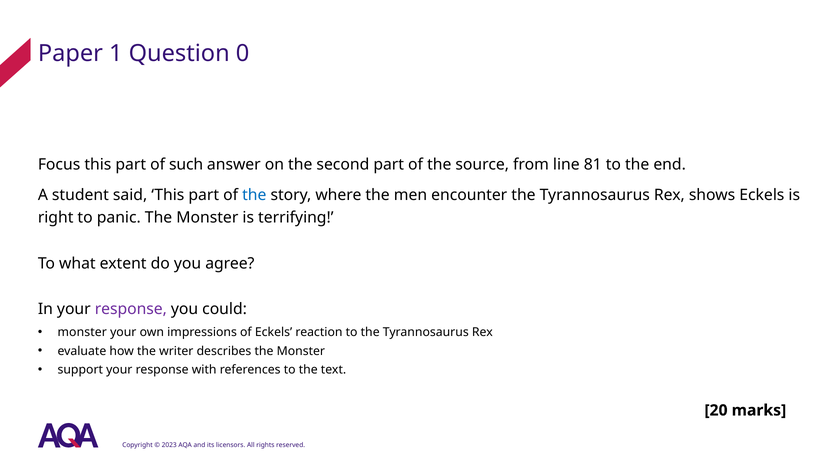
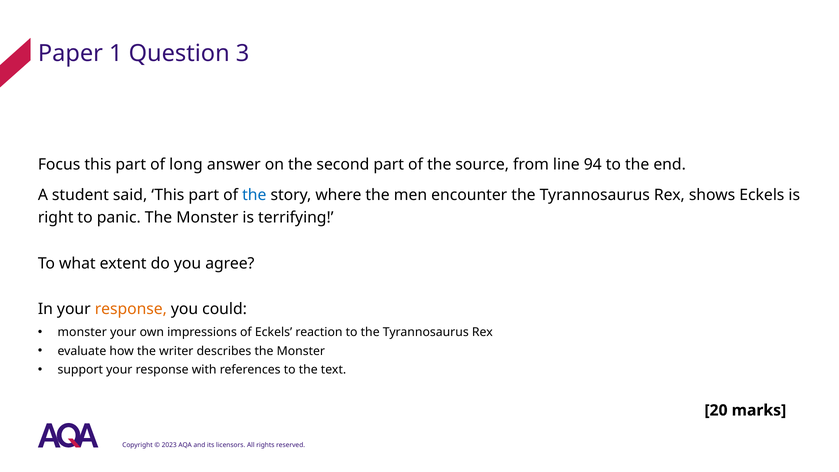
0: 0 -> 3 (243, 54)
such: such -> long (186, 164)
81: 81 -> 94 (593, 164)
response colour: purple -> orange (131, 309)
